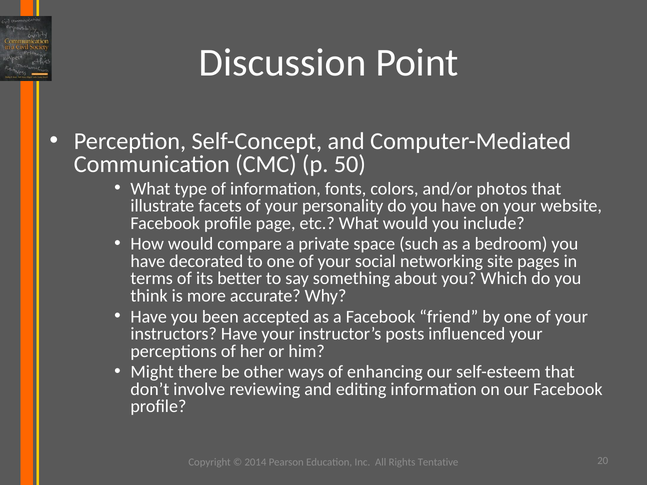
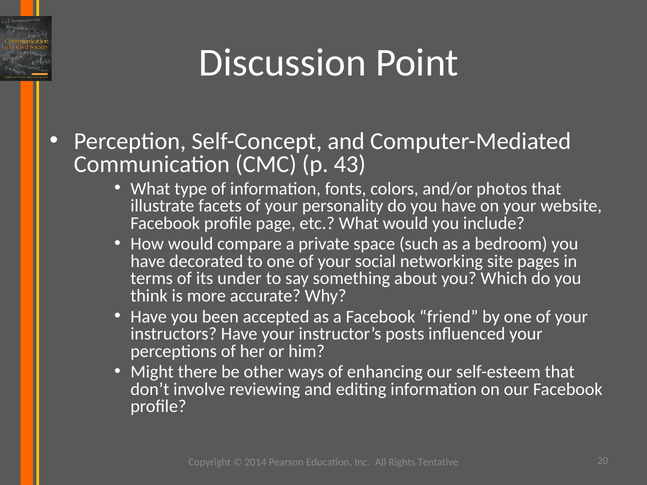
50: 50 -> 43 (350, 165)
better: better -> under (239, 279)
